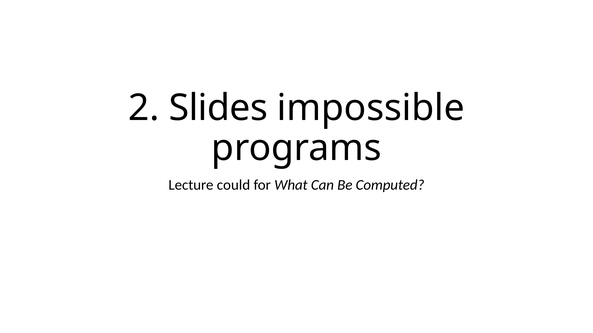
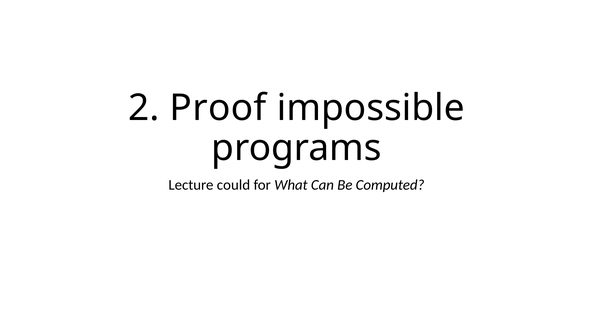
Slides: Slides -> Proof (218, 108)
